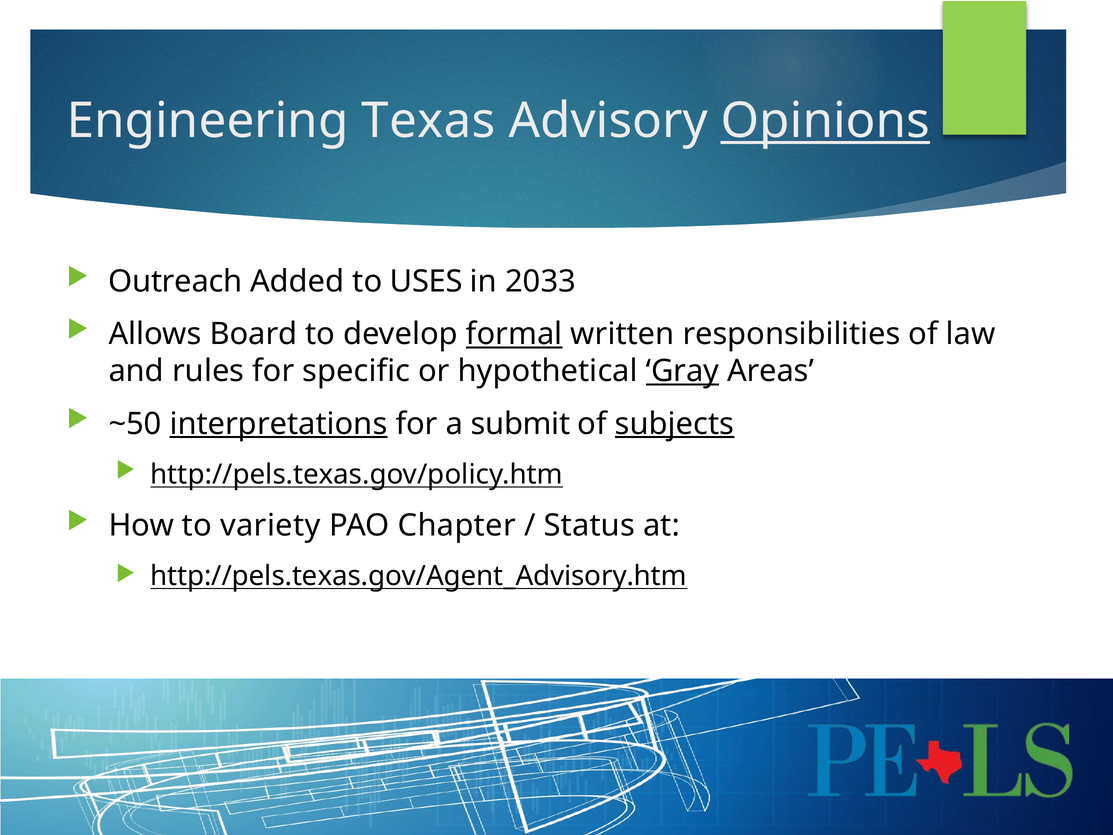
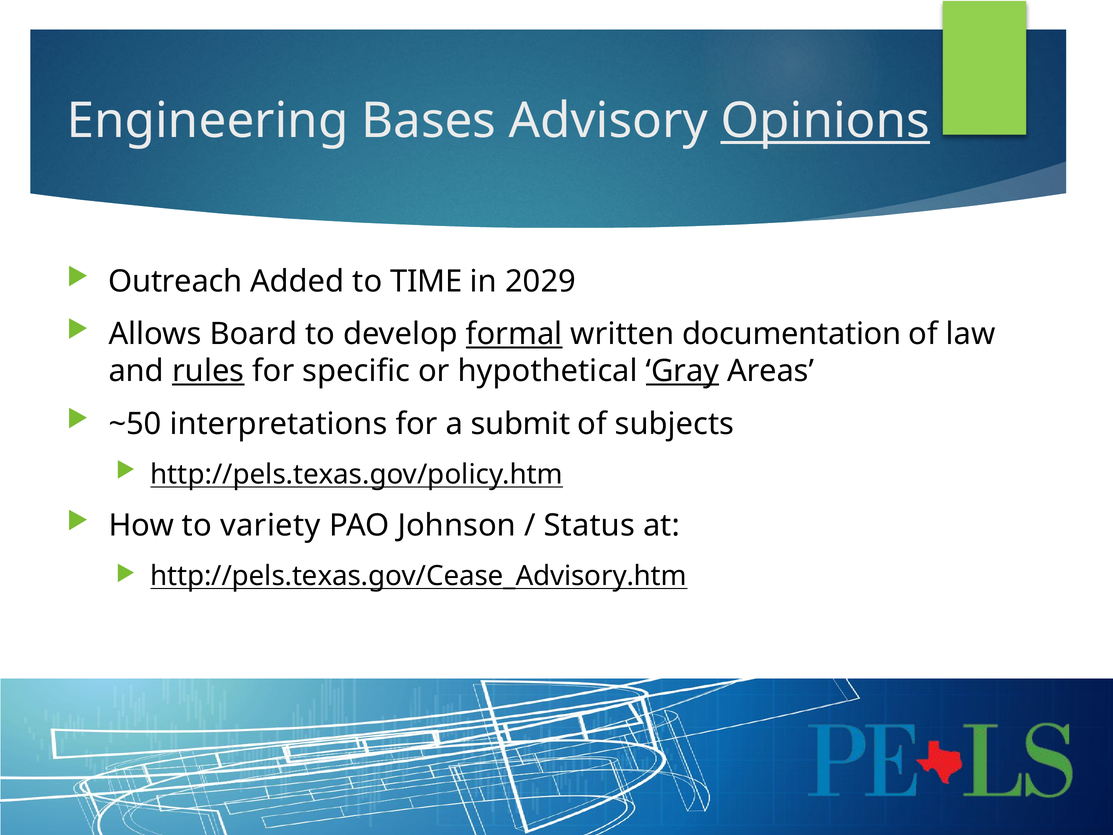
Texas: Texas -> Bases (429, 121)
USES: USES -> TIME (426, 281)
2033: 2033 -> 2029 (540, 281)
responsibilities: responsibilities -> documentation (792, 334)
rules underline: none -> present (208, 371)
interpretations underline: present -> none (279, 424)
subjects underline: present -> none (675, 424)
Chapter: Chapter -> Johnson (457, 525)
http://pels.texas.gov/Agent_Advisory.htm: http://pels.texas.gov/Agent_Advisory.htm -> http://pels.texas.gov/Cease_Advisory.htm (419, 576)
